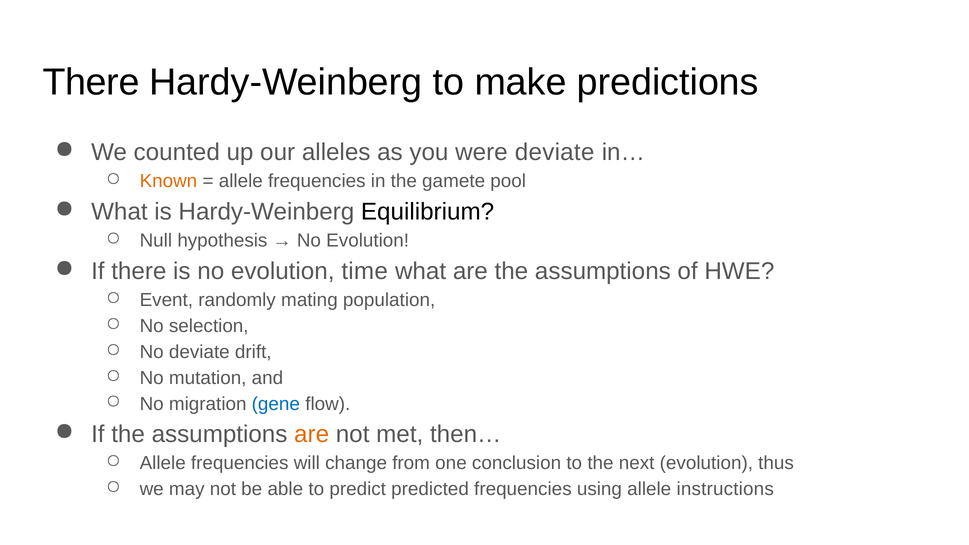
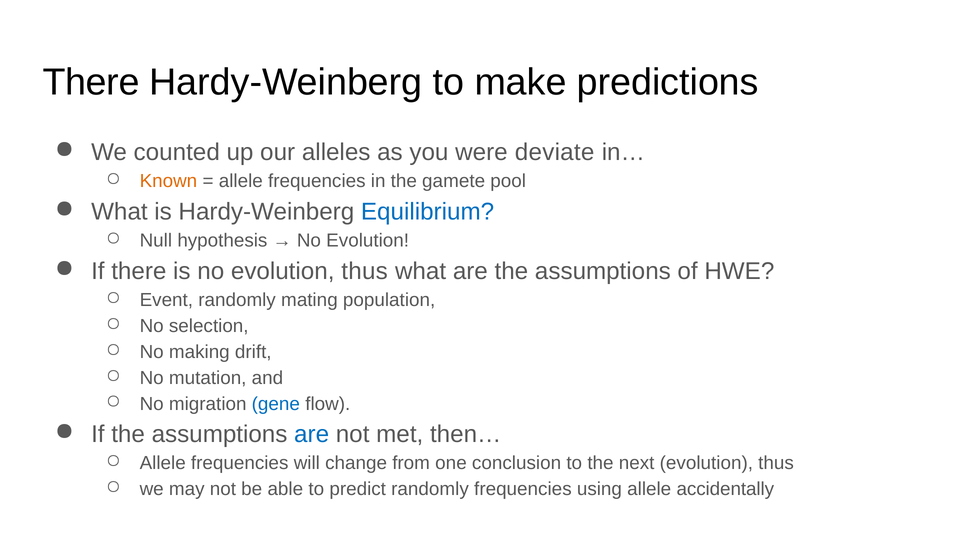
Equilibrium colour: black -> blue (428, 212)
no evolution time: time -> thus (365, 271)
No deviate: deviate -> making (199, 352)
are colour: orange -> blue (312, 435)
predict predicted: predicted -> randomly (430, 489)
instructions: instructions -> accidentally (725, 489)
